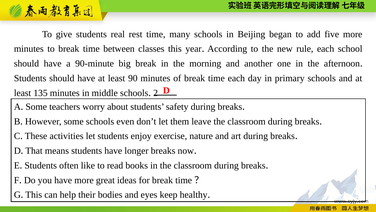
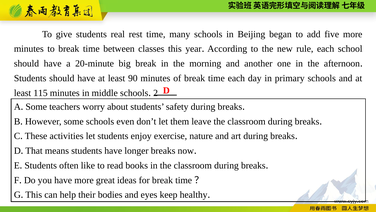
90-minute: 90-minute -> 20-minute (95, 63)
135: 135 -> 115 (41, 93)
